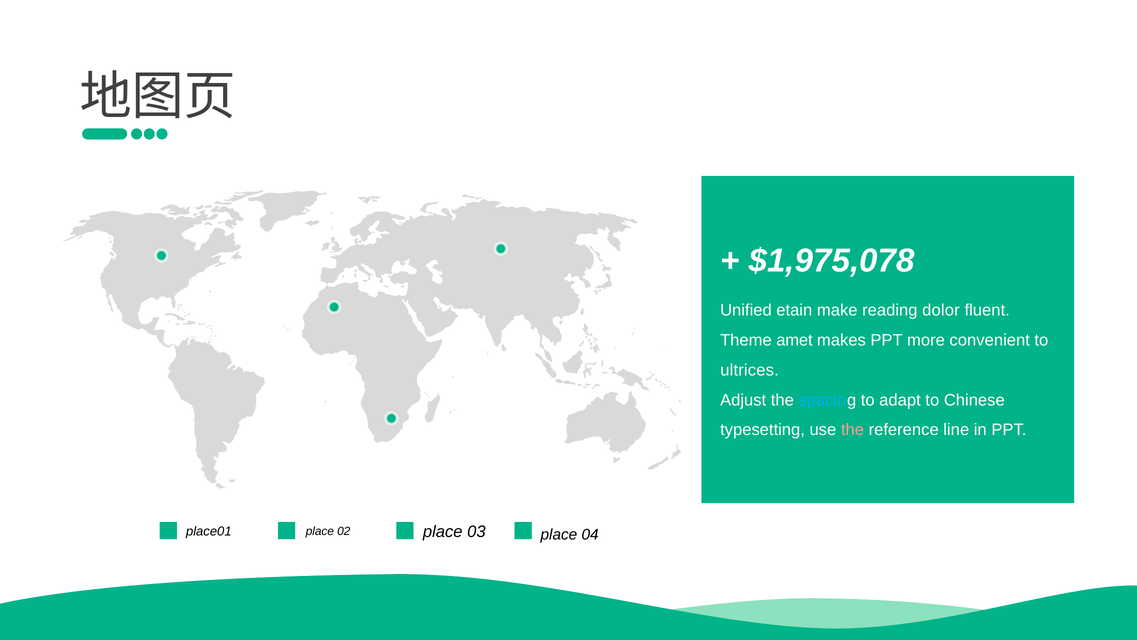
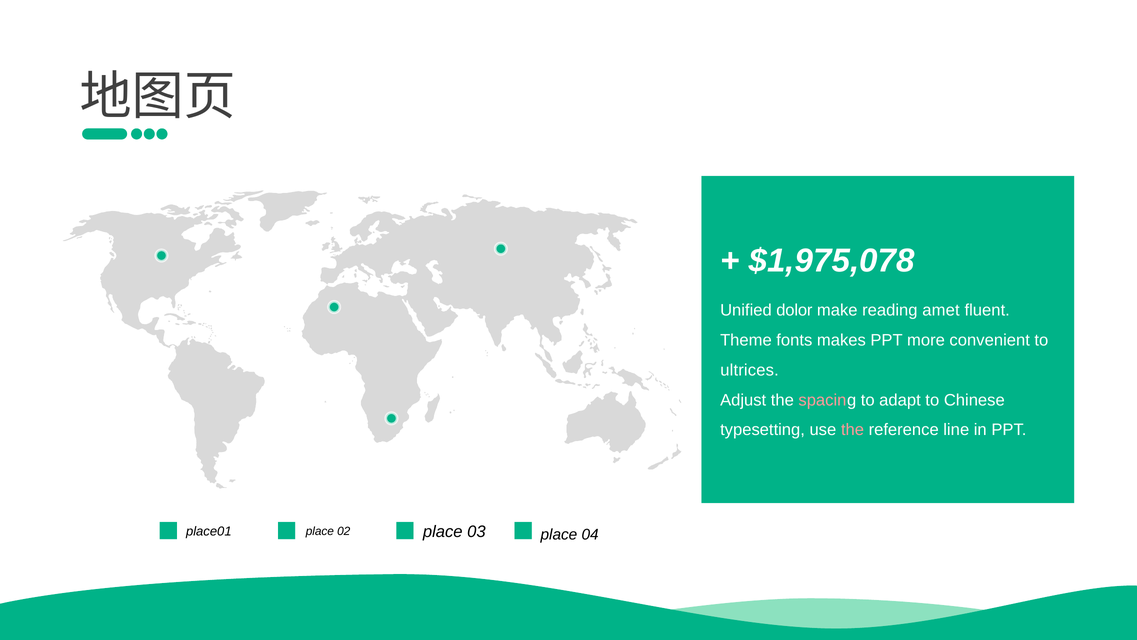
etain: etain -> dolor (794, 310)
dolor: dolor -> amet (941, 310)
amet: amet -> fonts (794, 340)
spacin colour: light blue -> pink (822, 400)
